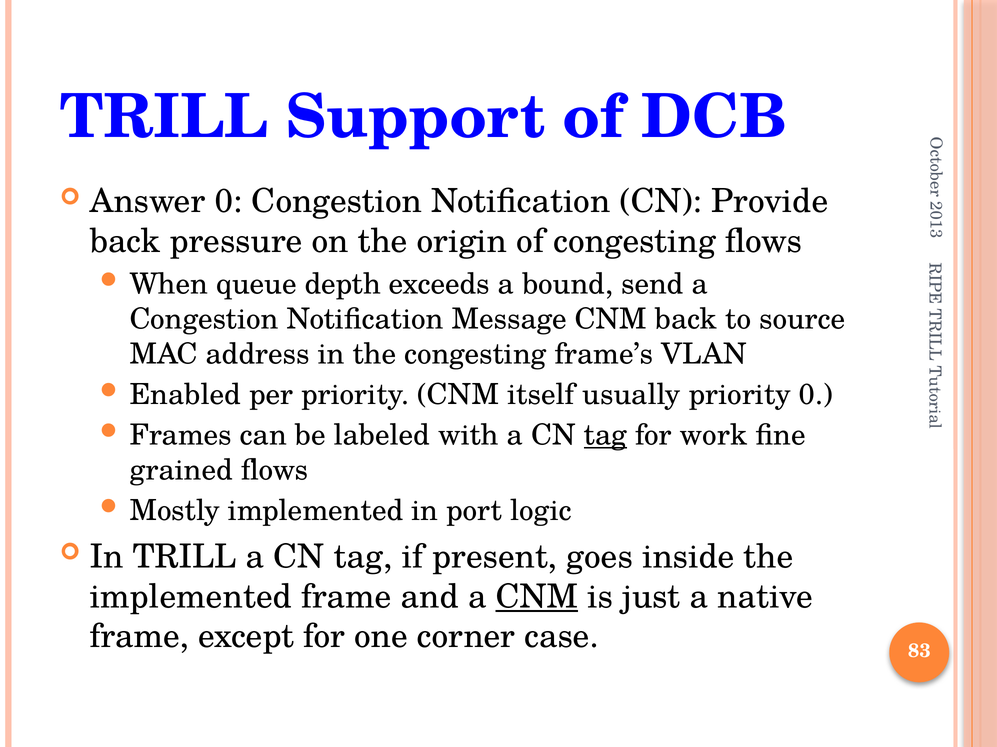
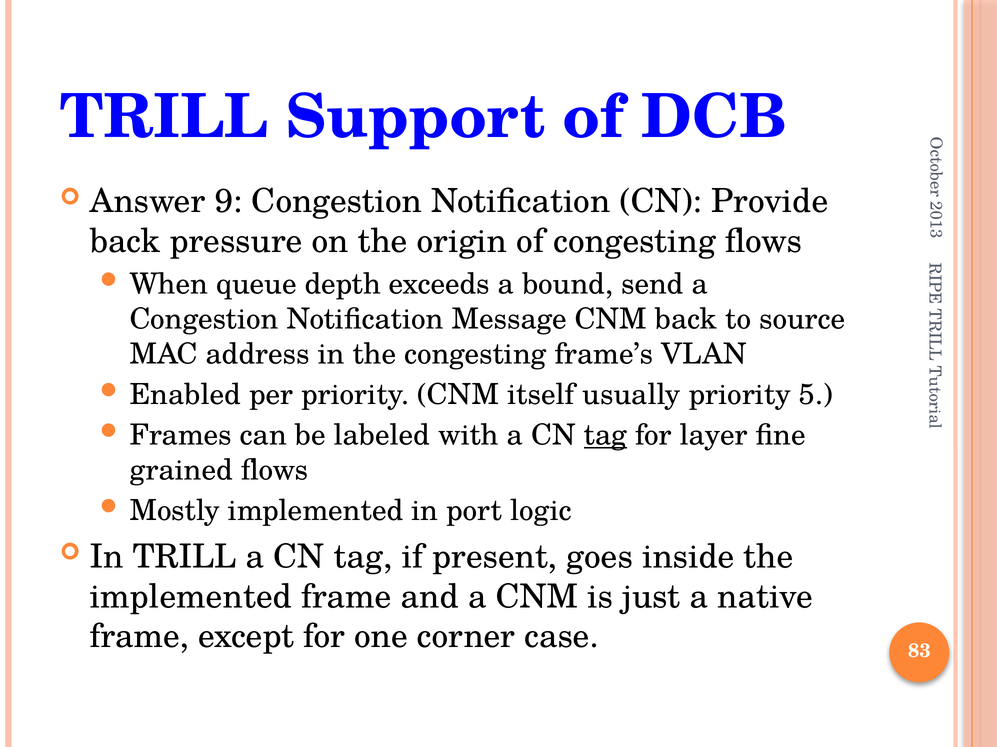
Answer 0: 0 -> 9 (228, 202)
priority 0: 0 -> 5 (816, 395)
work: work -> layer (714, 436)
CNM underline: present -> none (537, 597)
